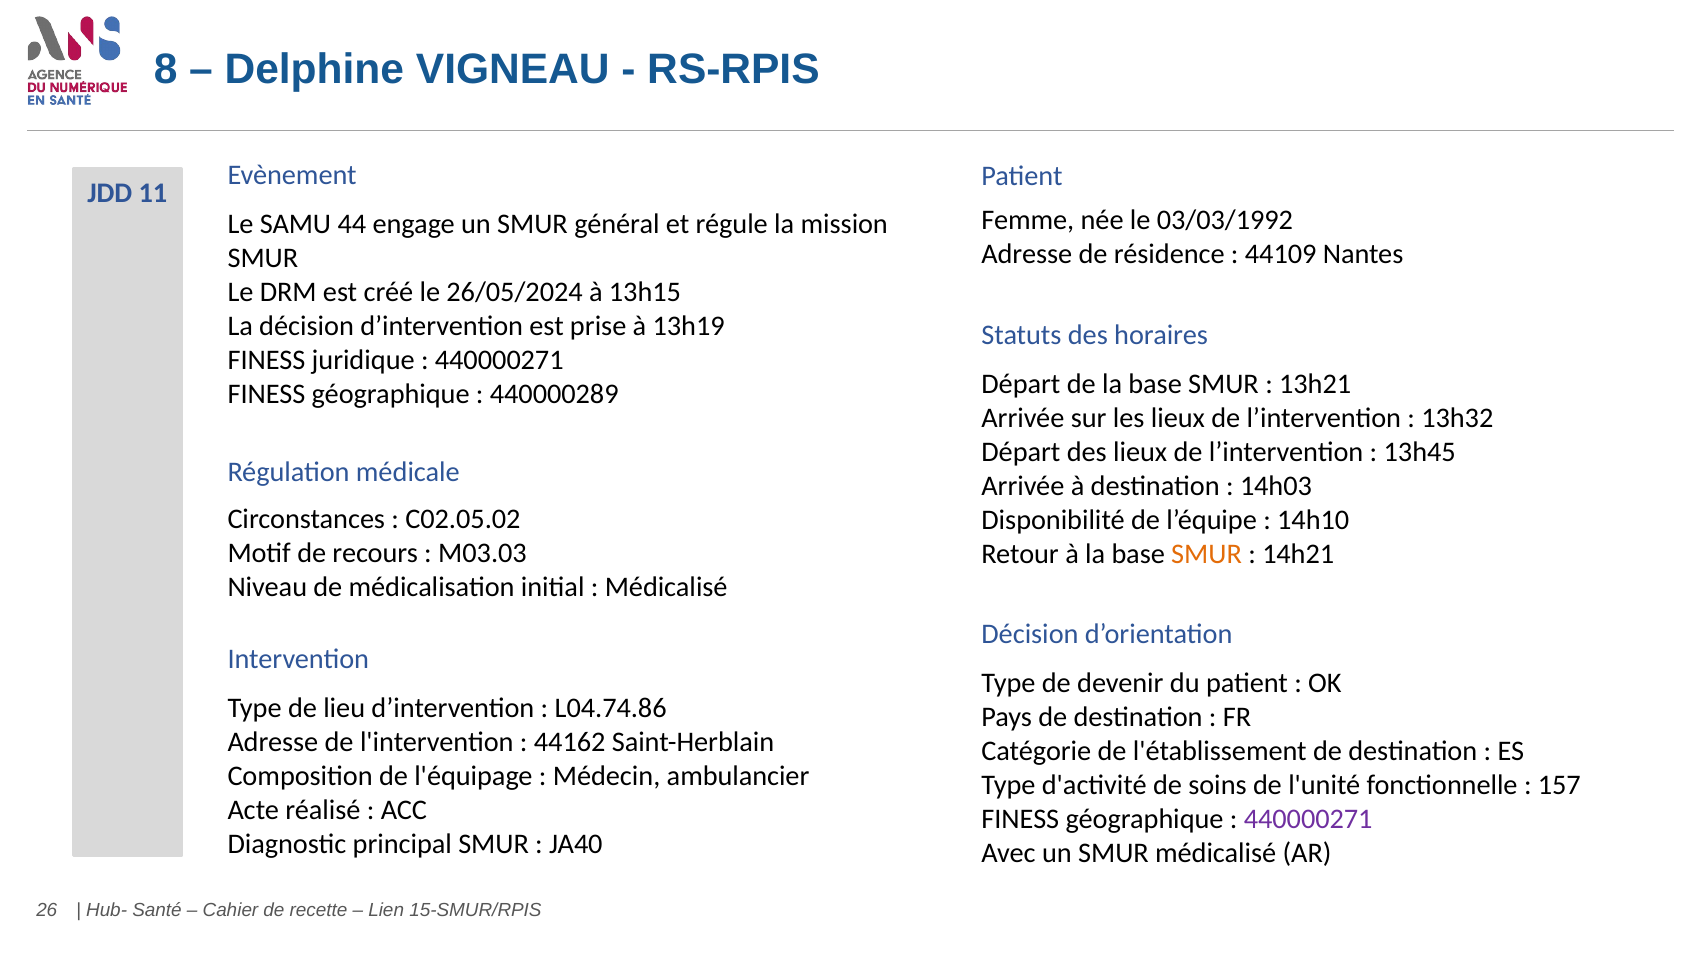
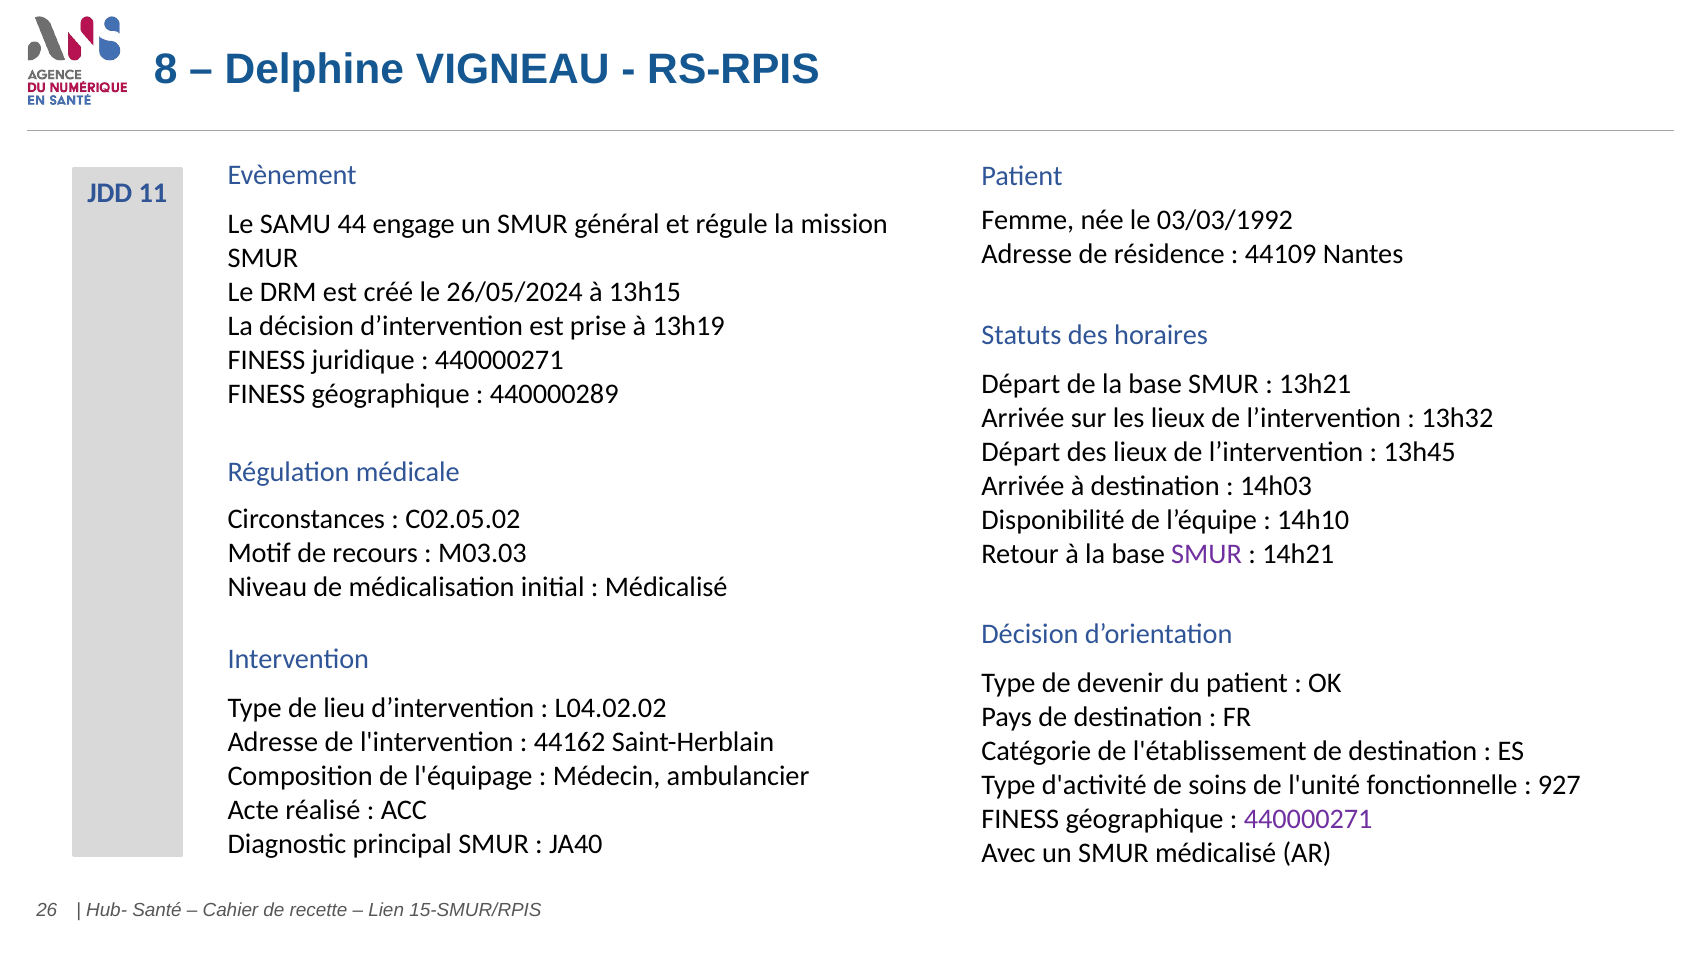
SMUR colour: orange -> purple (1207, 554)
L04.74.86: L04.74.86 -> L04.02.02 (611, 708)
157: 157 -> 927 (1559, 785)
